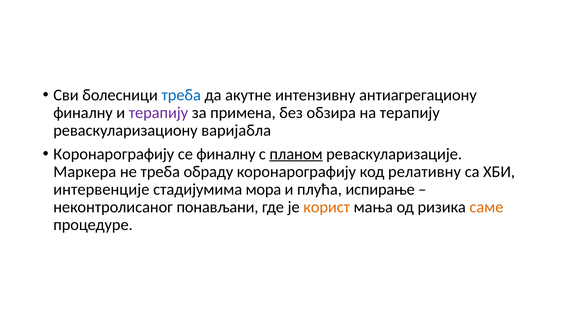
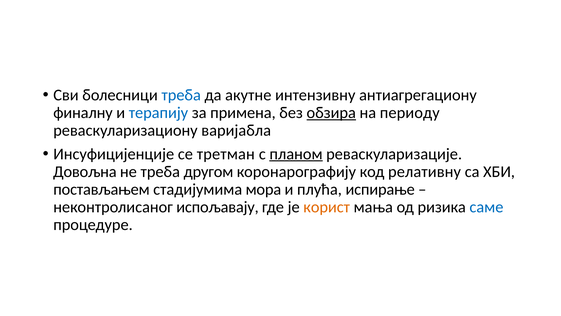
терапију colour: purple -> blue (158, 113)
обзира underline: none -> present (331, 113)
на терапију: терапију -> периоду (410, 113)
Коронарографију: Коронарографију -> Инсуфицијенције (114, 154)
се финалну: финалну -> третман (226, 154)
Маркера: Маркера -> Довољна (85, 171)
обраду: обраду -> другом (208, 171)
интервенције: интервенције -> постављањем (101, 189)
понављани: понављани -> испољавају (217, 207)
саме colour: orange -> blue (486, 207)
